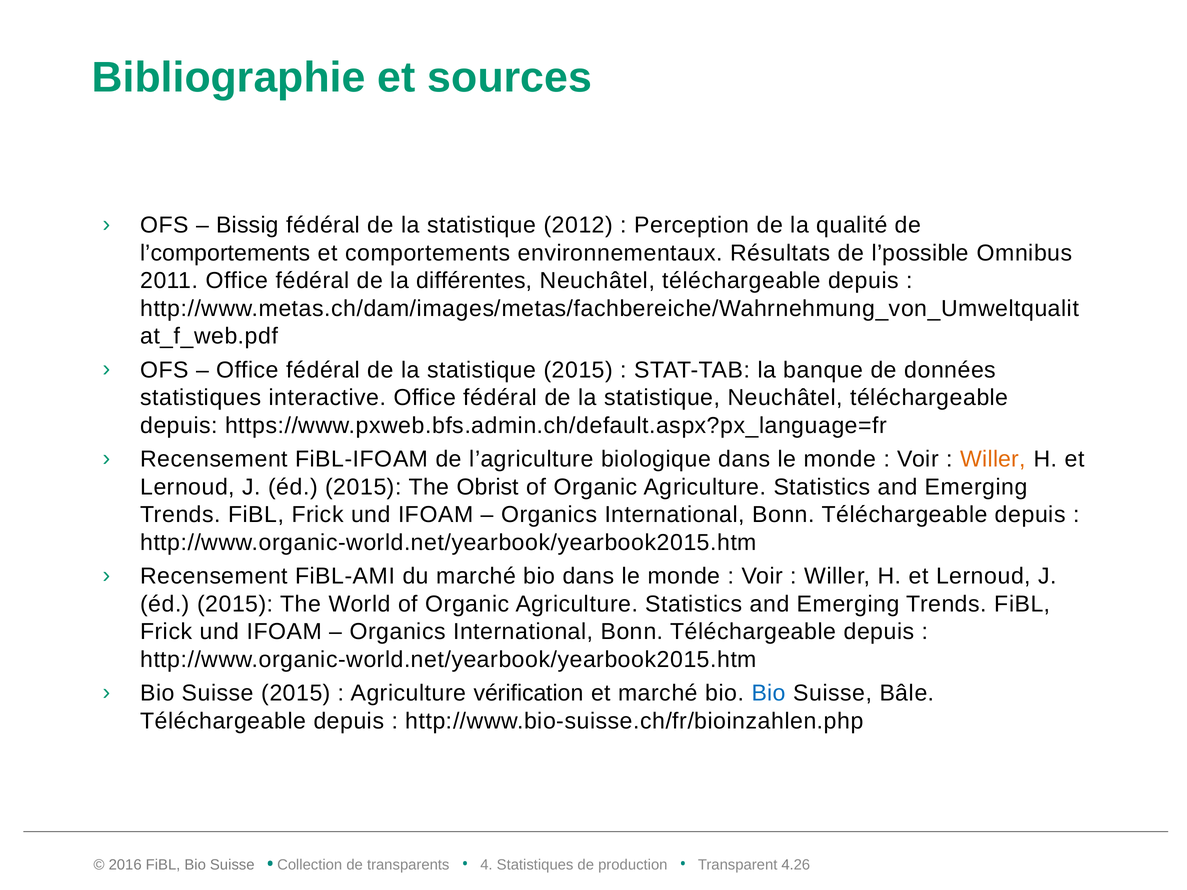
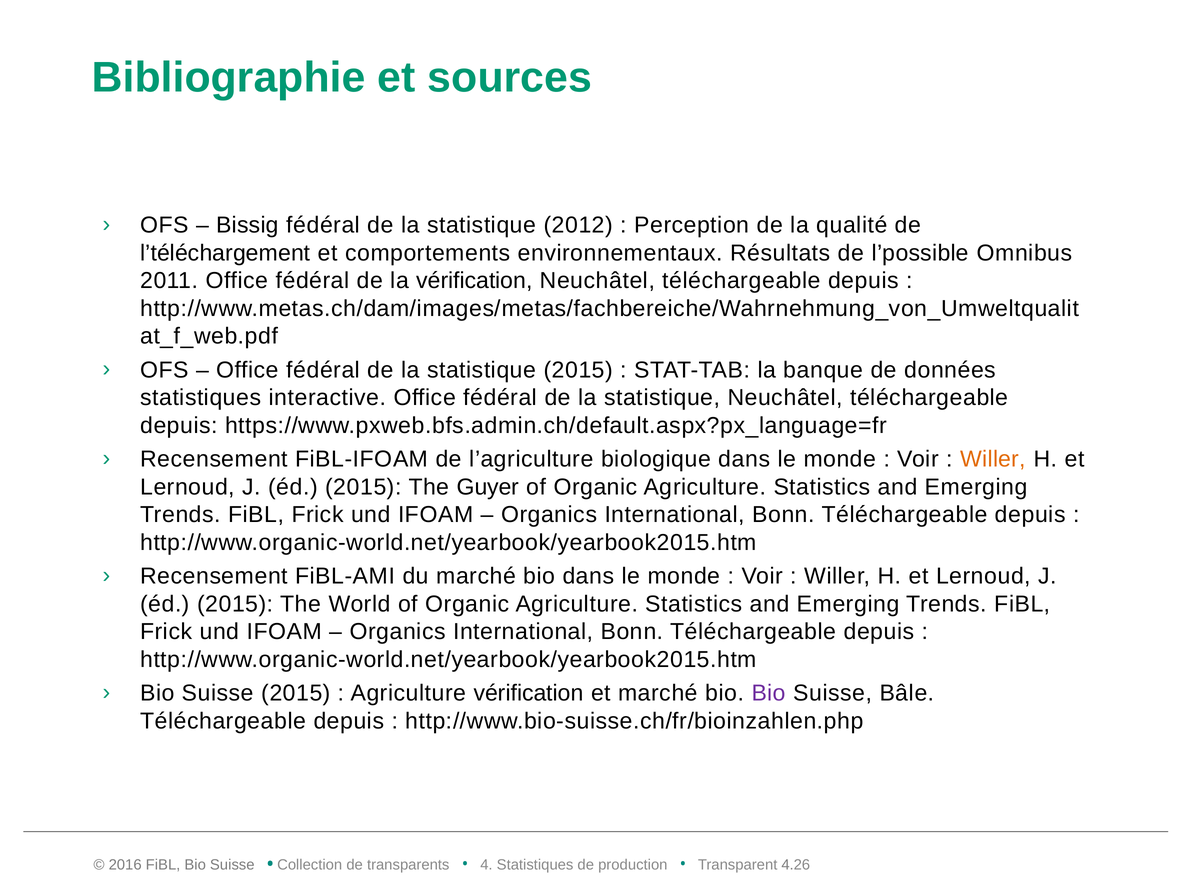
l’comportements: l’comportements -> l’téléchargement (225, 253)
la différentes: différentes -> vérification (474, 281)
Obrist: Obrist -> Guyer (488, 487)
Bio colour: blue -> purple (769, 693)
